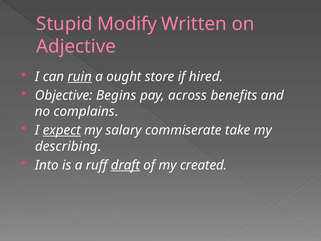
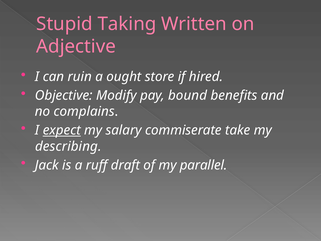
Modify: Modify -> Taking (127, 24)
ruin underline: present -> none (80, 77)
Begins: Begins -> Modify (116, 95)
across: across -> bound (188, 95)
Into: Into -> Jack (47, 165)
draft underline: present -> none (125, 165)
created: created -> parallel (204, 165)
